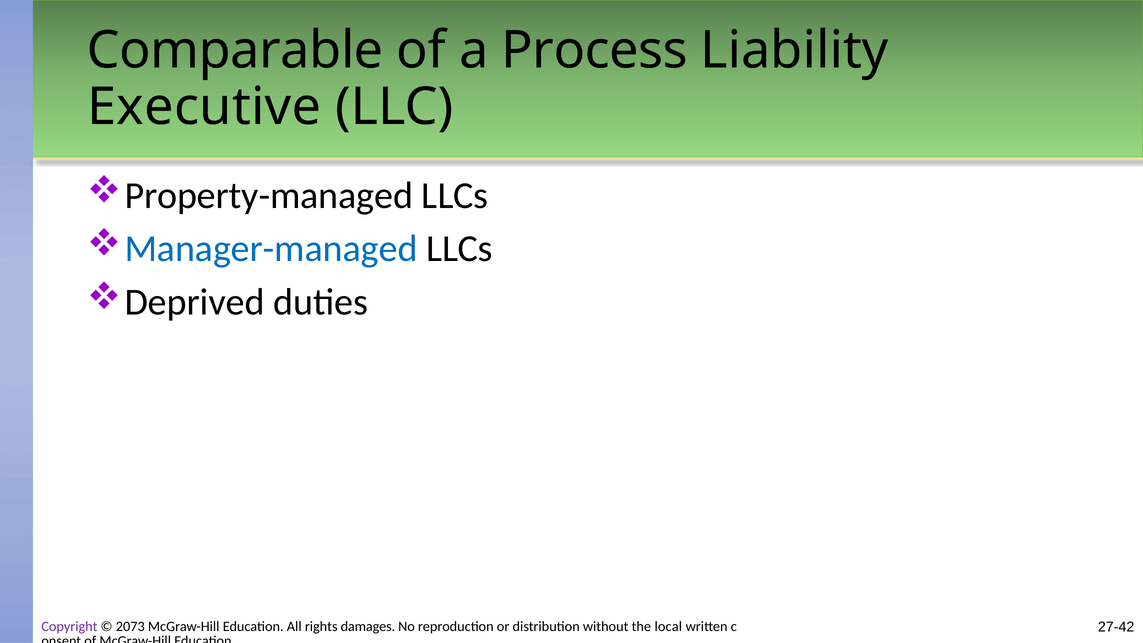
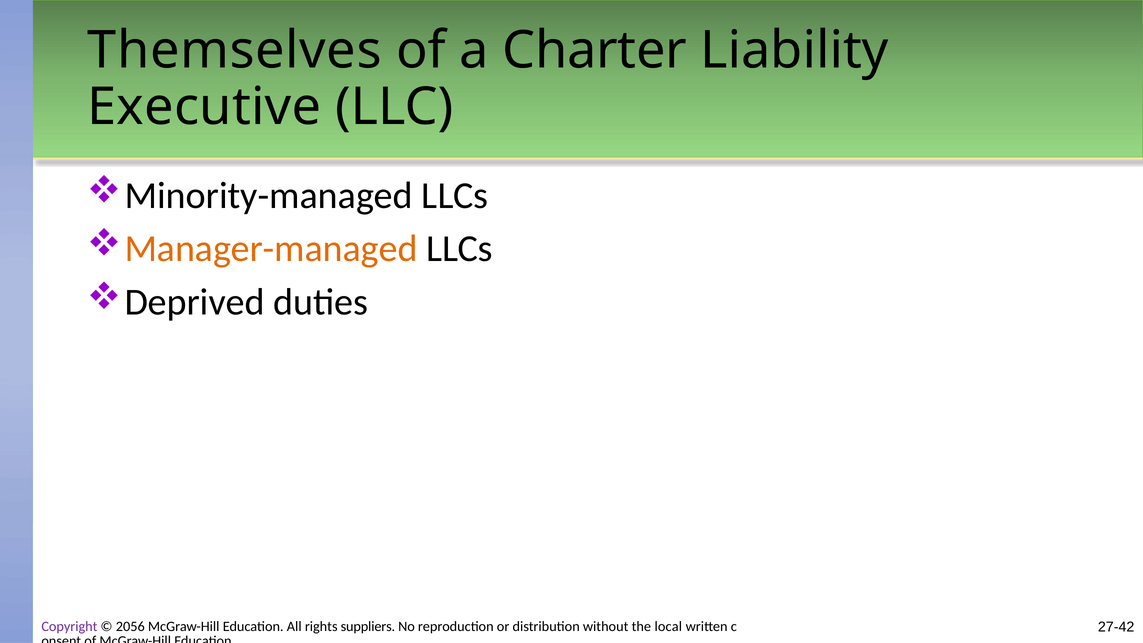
Comparable: Comparable -> Themselves (235, 51)
Process: Process -> Charter (595, 51)
Property-managed: Property-managed -> Minority-managed (269, 196)
Manager-managed colour: blue -> orange (271, 249)
2073: 2073 -> 2056 (130, 627)
damages: damages -> suppliers (368, 627)
